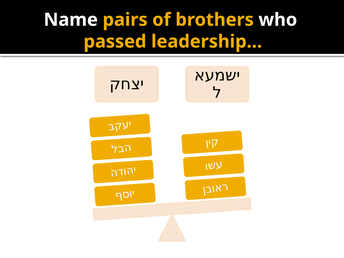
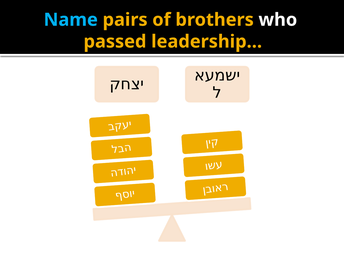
Name colour: white -> light blue (71, 20)
